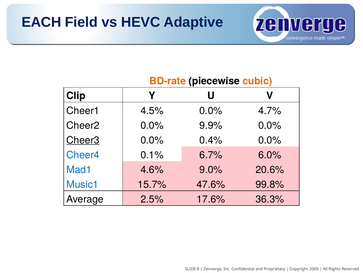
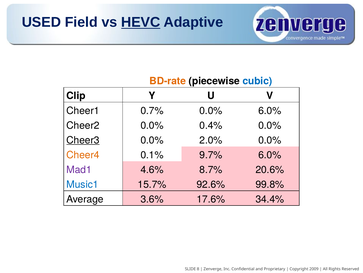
EACH: EACH -> USED (41, 22)
HEVC underline: none -> present (141, 22)
cubic colour: orange -> blue (257, 81)
4.5%: 4.5% -> 0.7% (152, 110)
0.0% 4.7%: 4.7% -> 6.0% (270, 110)
9.9%: 9.9% -> 0.4% (211, 125)
0.4%: 0.4% -> 2.0% (211, 140)
Cheer4 colour: blue -> orange (83, 155)
6.7%: 6.7% -> 9.7% (211, 155)
Mad1 colour: blue -> purple (79, 169)
9.0%: 9.0% -> 8.7% (211, 169)
47.6%: 47.6% -> 92.6% (211, 184)
2.5%: 2.5% -> 3.6% (152, 199)
36.3%: 36.3% -> 34.4% (270, 199)
